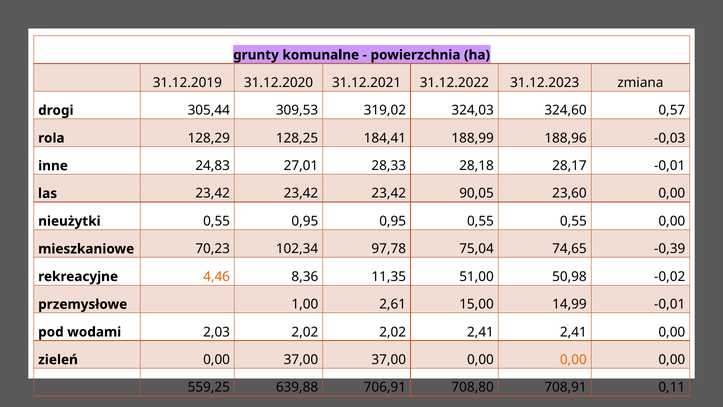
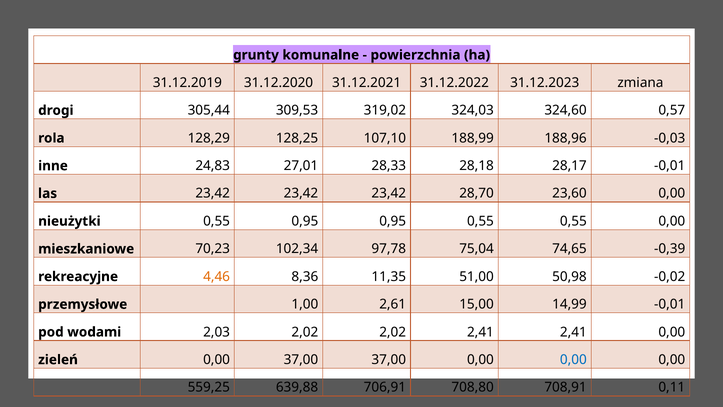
184,41: 184,41 -> 107,10 (385, 138)
90,05: 90,05 -> 28,70 (477, 193)
0,00 colour: orange -> blue (573, 359)
